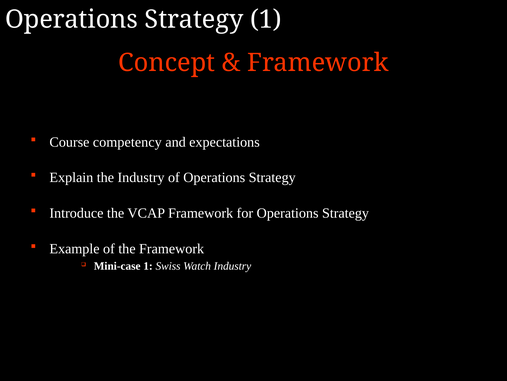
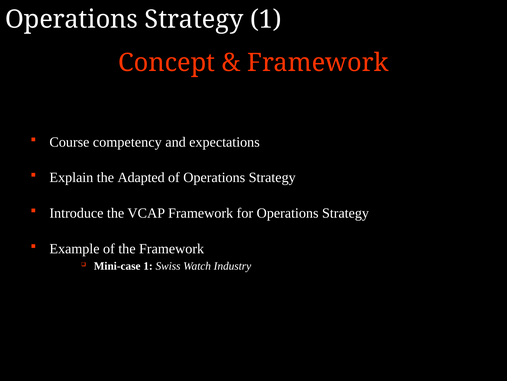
the Industry: Industry -> Adapted (141, 177)
